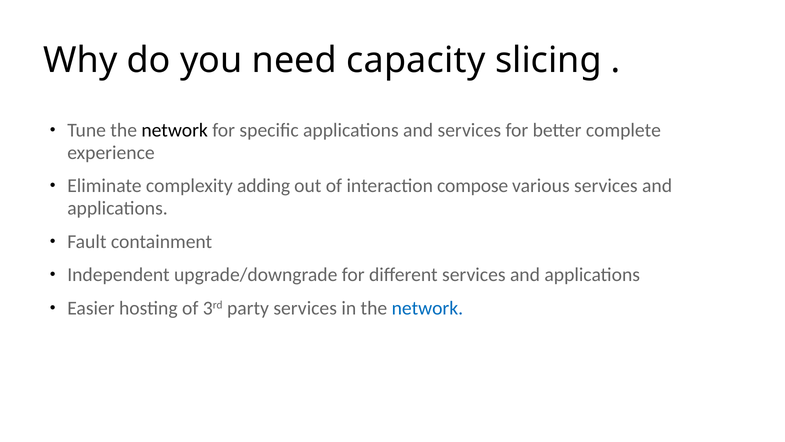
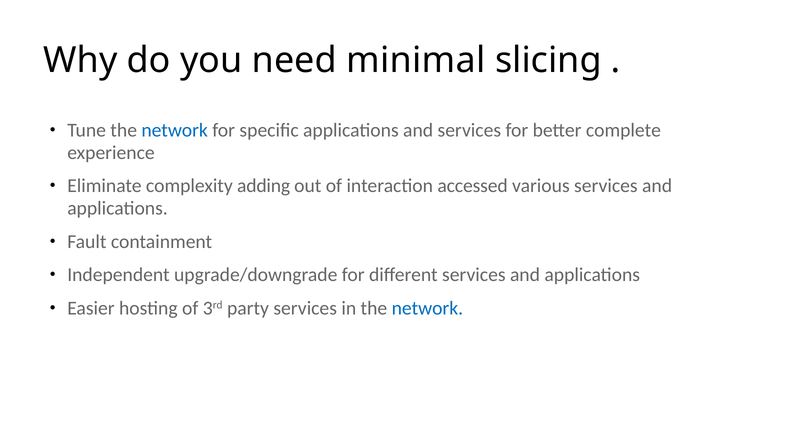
capacity: capacity -> minimal (416, 60)
network colour: black -> blue (175, 130)
compose: compose -> accessed (473, 186)
